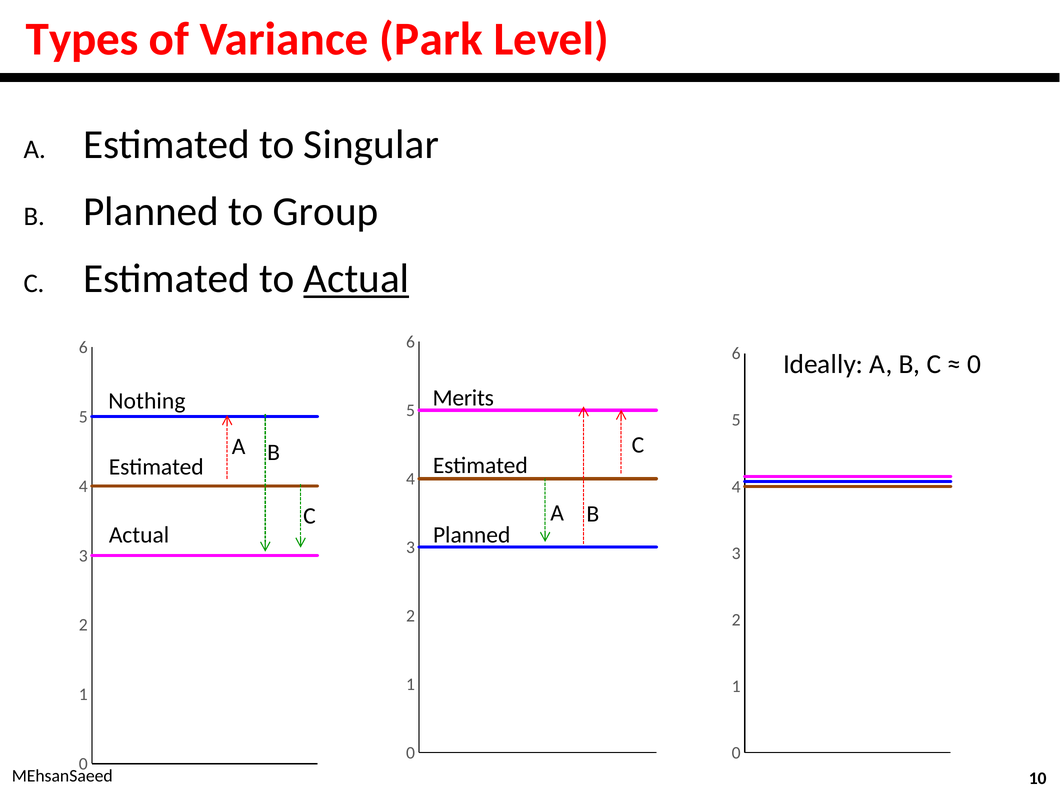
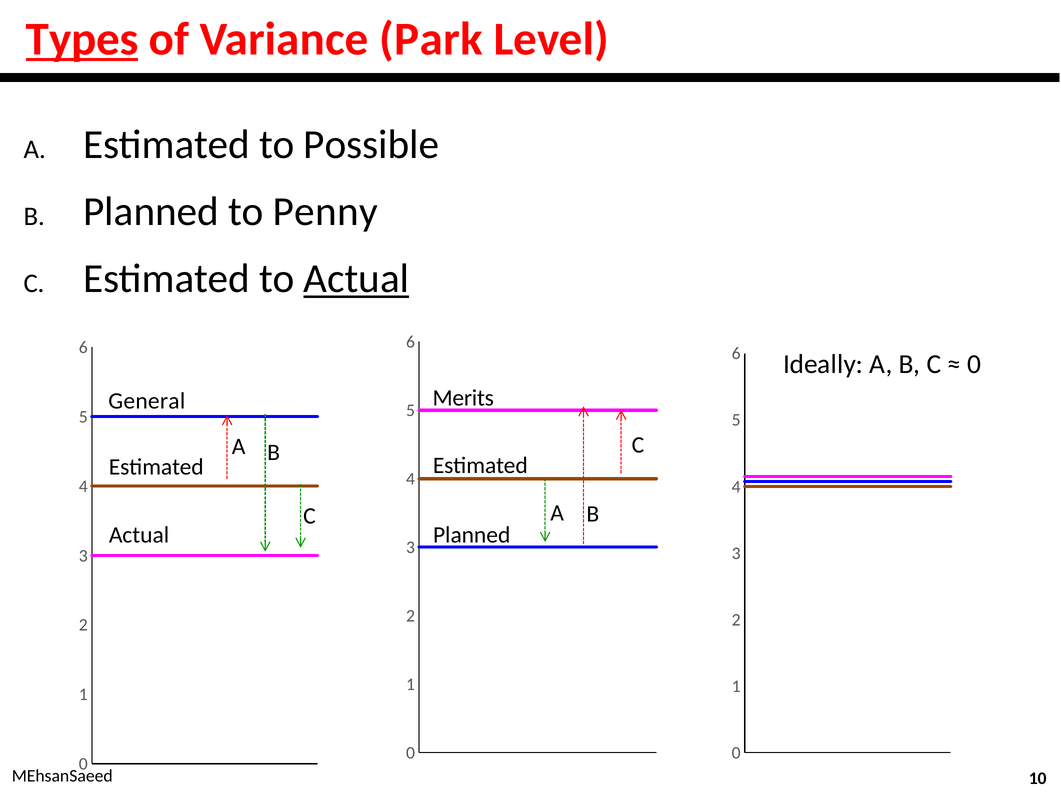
Types underline: none -> present (82, 39)
Singular: Singular -> Possible (371, 145)
Group: Group -> Penny (325, 212)
Nothing: Nothing -> General (147, 401)
